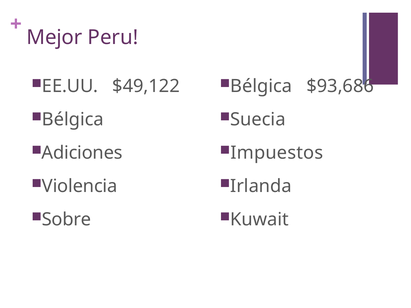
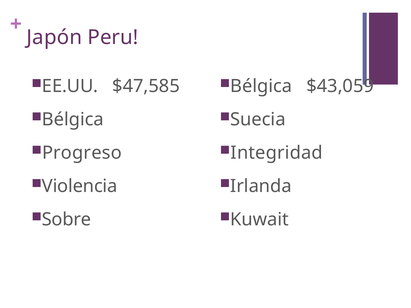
Mejor: Mejor -> Japón (54, 38)
$49,122: $49,122 -> $47,585 (146, 86)
$93,686: $93,686 -> $43,059 (340, 86)
Adiciones: Adiciones -> Progreso (82, 153)
Impuestos: Impuestos -> Integridad (277, 153)
